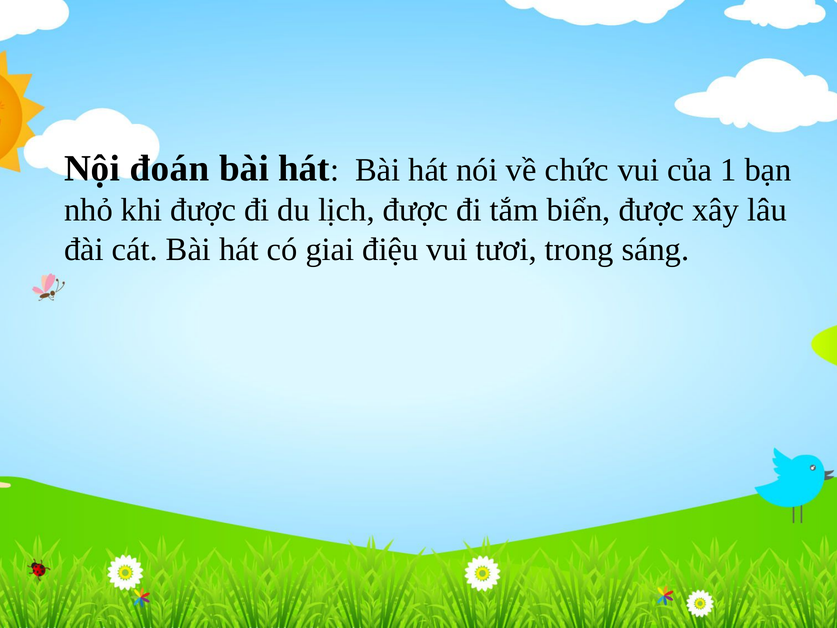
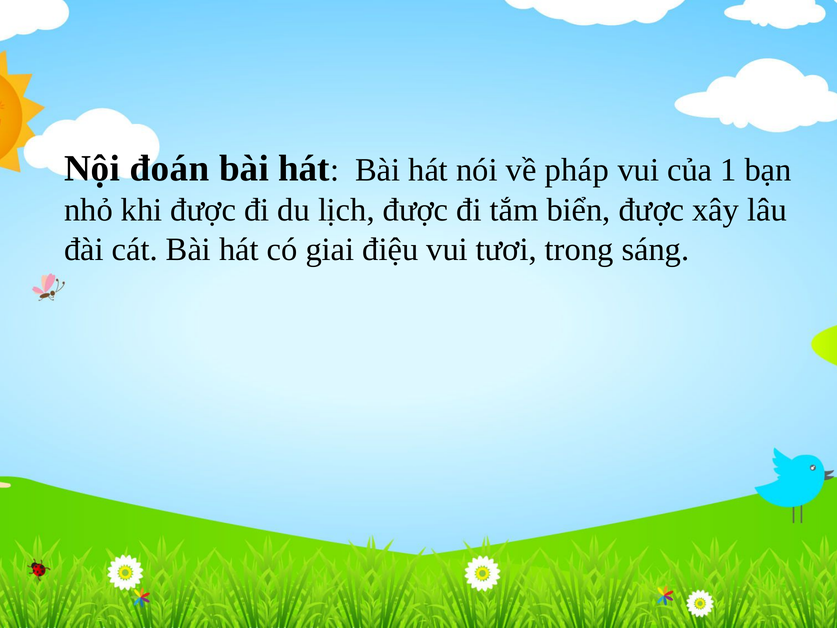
chức: chức -> pháp (577, 170)
